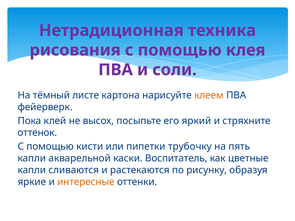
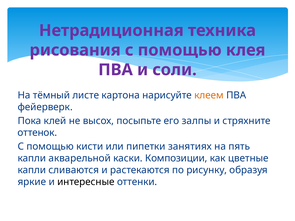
яркий: яркий -> залпы (197, 121)
трубочку: трубочку -> занятиях (190, 147)
Воспитатель: Воспитатель -> Композиции (176, 158)
интересные colour: orange -> black (86, 182)
